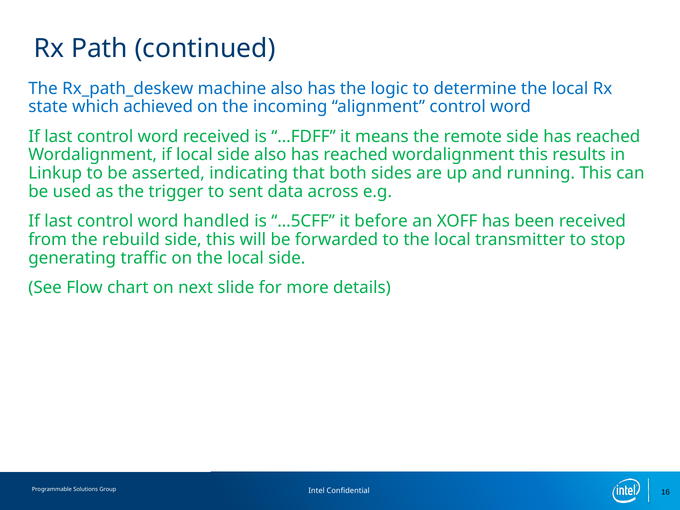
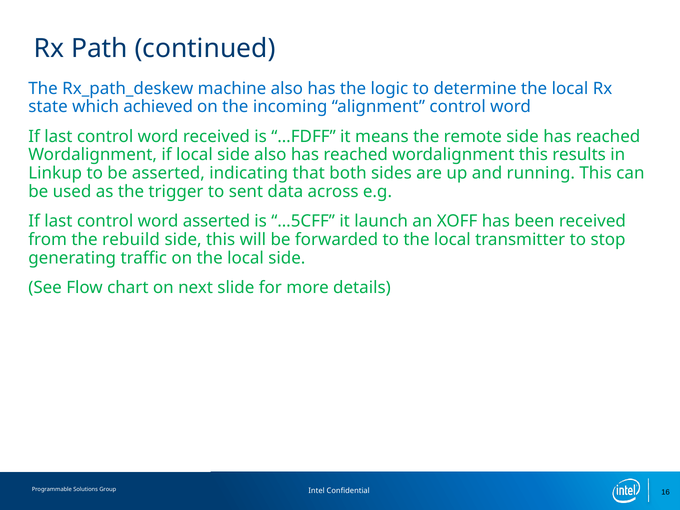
word handled: handled -> asserted (216, 221)
before: before -> launch (381, 221)
